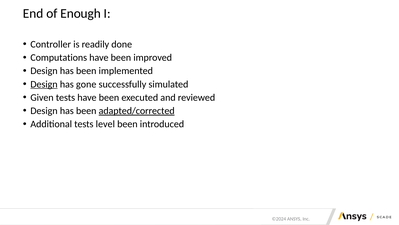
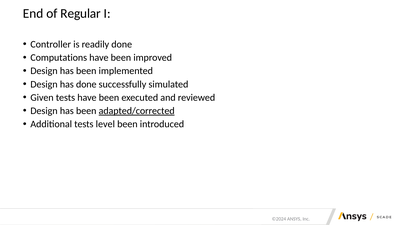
Enough: Enough -> Regular (81, 13)
Design underline: present -> none (44, 84)
has gone: gone -> done (86, 84)
